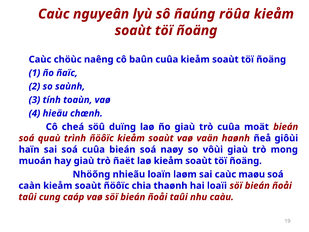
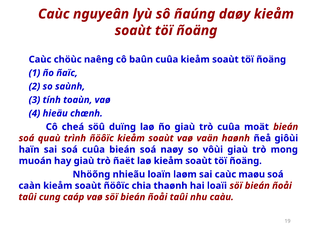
röûa: röûa -> daøy (235, 14)
